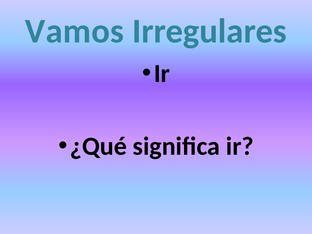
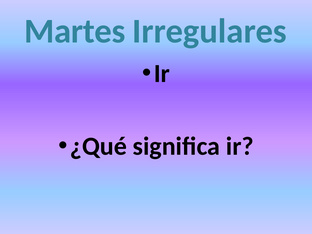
Vamos: Vamos -> Martes (75, 31)
